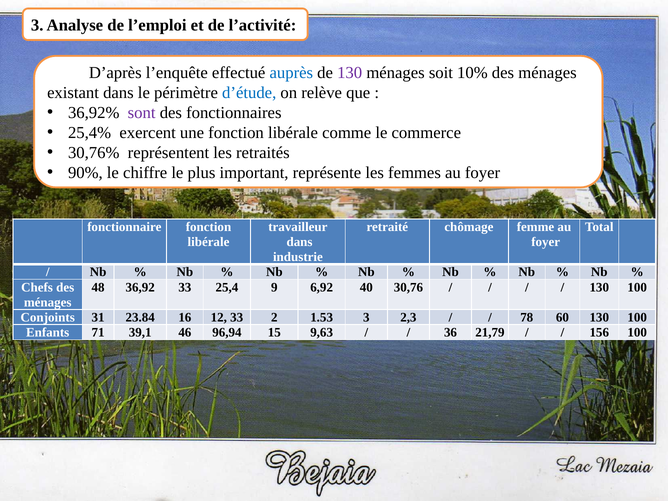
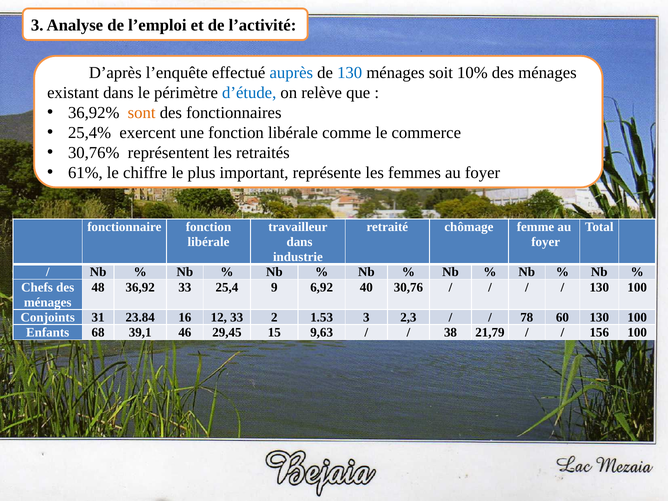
130 colour: purple -> blue (350, 73)
sont colour: purple -> orange (142, 113)
90%: 90% -> 61% (85, 173)
71: 71 -> 68 (98, 333)
96,94: 96,94 -> 29,45 (227, 333)
36: 36 -> 38 (450, 333)
